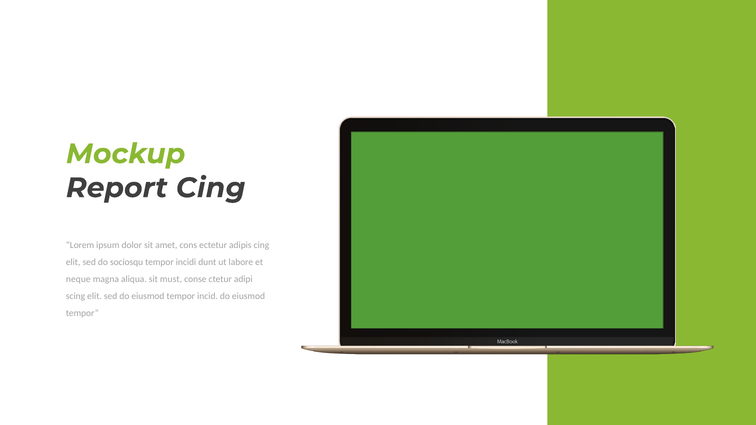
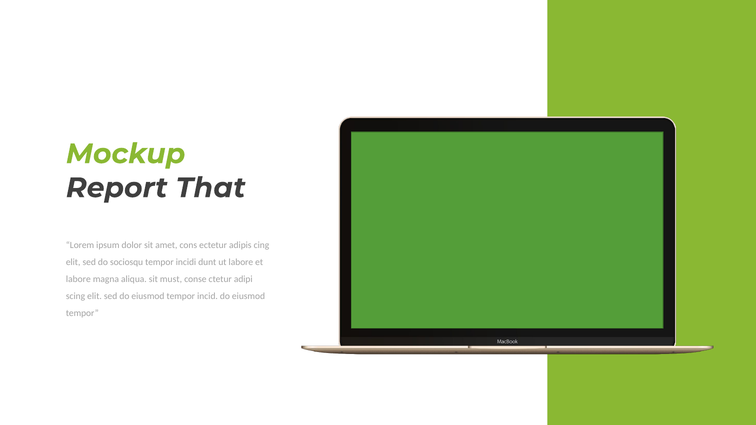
Report Cing: Cing -> That (211, 188)
neque: neque -> labore (78, 279)
